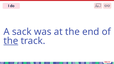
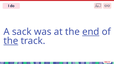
end underline: none -> present (91, 32)
